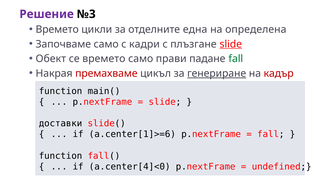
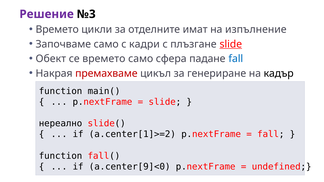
една: една -> имат (195, 30)
определена: определена -> изпълнение (256, 30)
прави: прави -> сфера (171, 59)
fall colour: green -> blue (236, 59)
генериране underline: present -> none (217, 73)
кадър colour: red -> black (279, 73)
доставки: доставки -> нереално (61, 124)
a.center[1]>=6: a.center[1]>=6 -> a.center[1]>=2 (132, 134)
a.center[4]<0: a.center[4]<0 -> a.center[9]<0 (130, 167)
